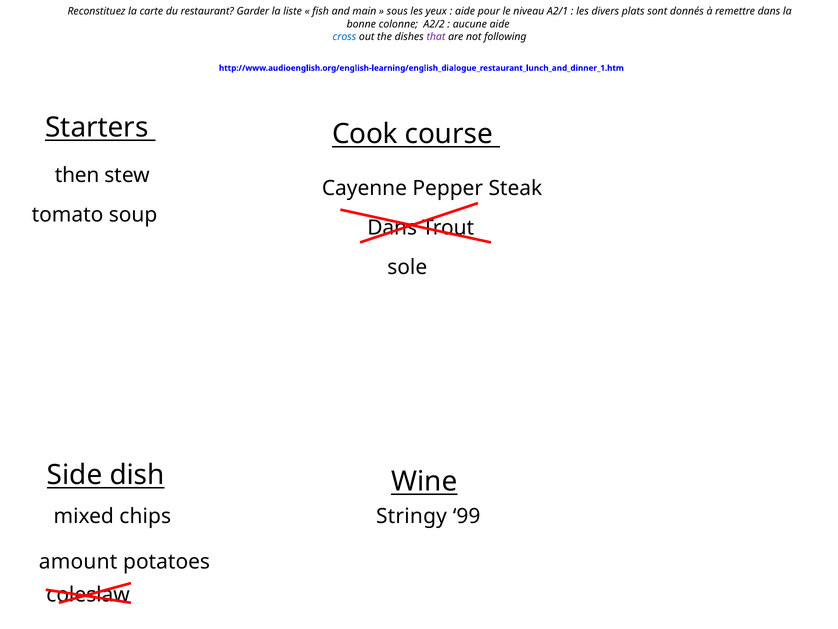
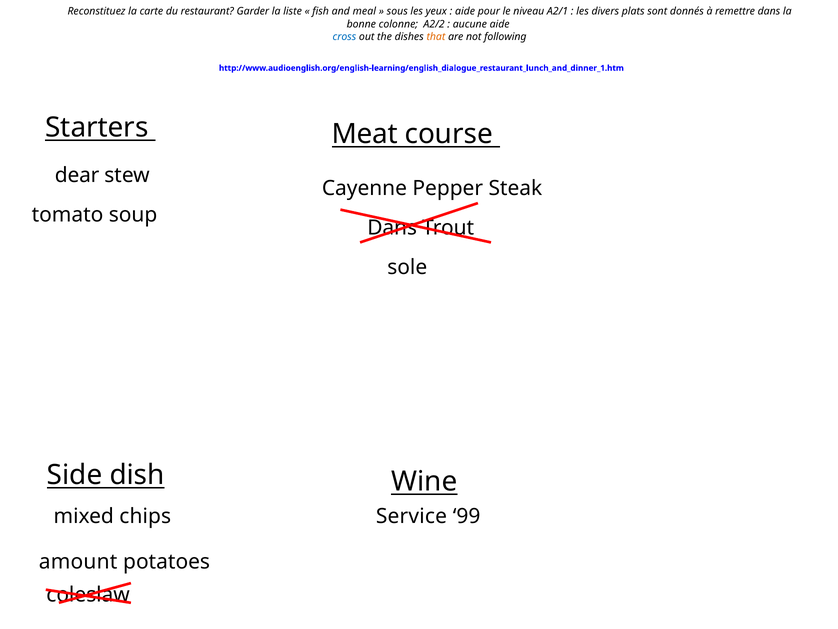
main: main -> meal (364, 12)
that colour: purple -> orange (436, 37)
Cook: Cook -> Meat (365, 134)
then: then -> dear (77, 175)
Stringy: Stringy -> Service (411, 516)
